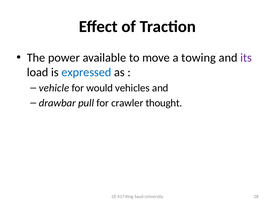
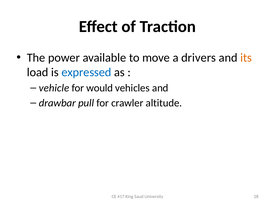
towing: towing -> drivers (199, 58)
its colour: purple -> orange (246, 58)
thought: thought -> altitude (164, 103)
